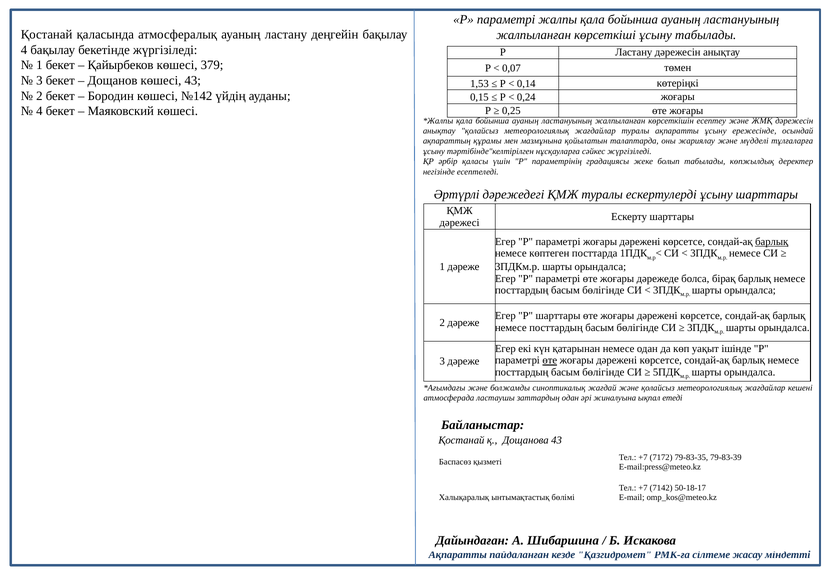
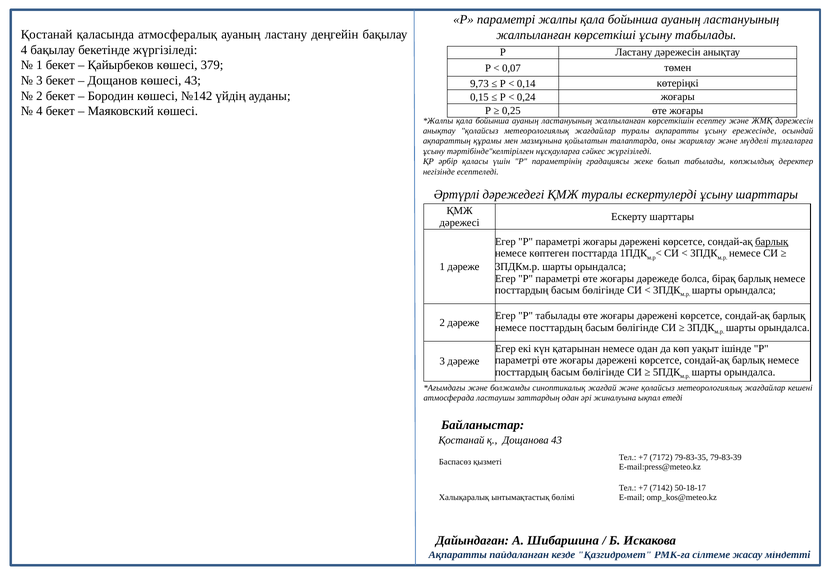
1,53: 1,53 -> 9,73 (479, 84)
Р шарттары: шарттары -> табылады (558, 316)
өте underline: present -> none (550, 361)
